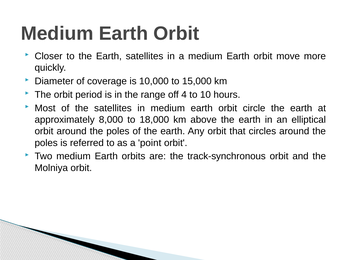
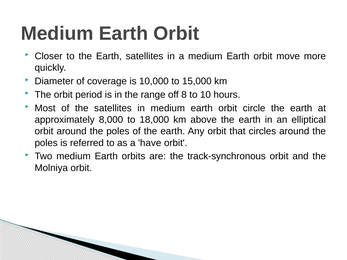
4: 4 -> 8 (184, 95)
point: point -> have (150, 143)
